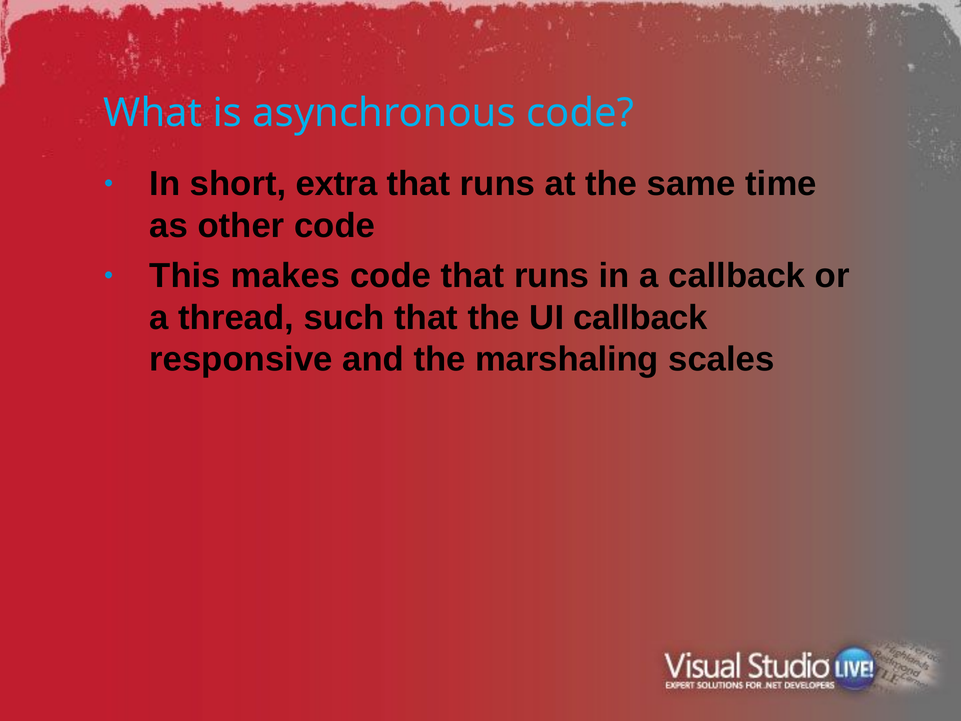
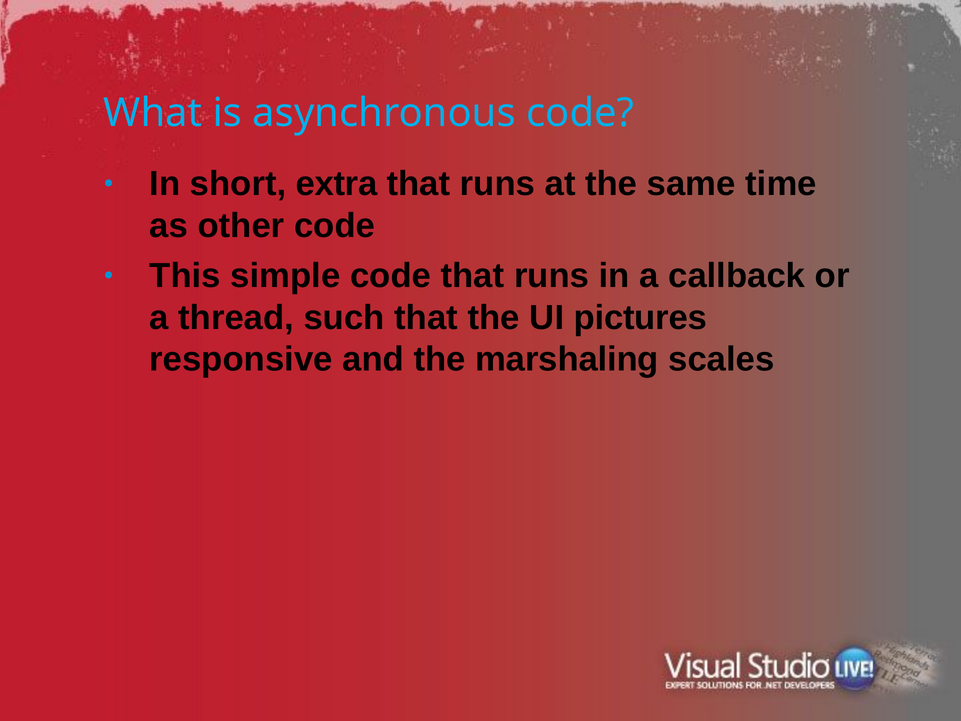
makes: makes -> simple (285, 276)
UI callback: callback -> pictures (640, 317)
